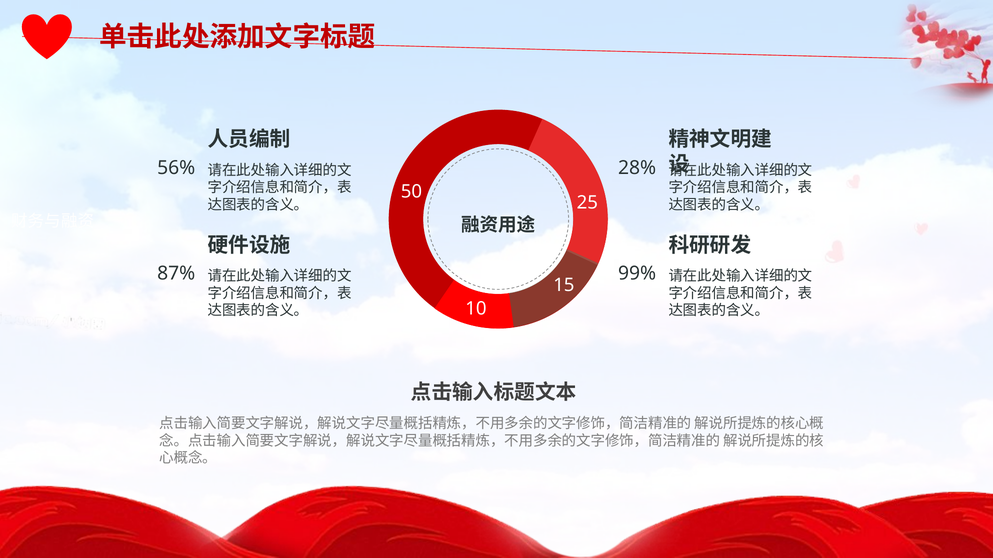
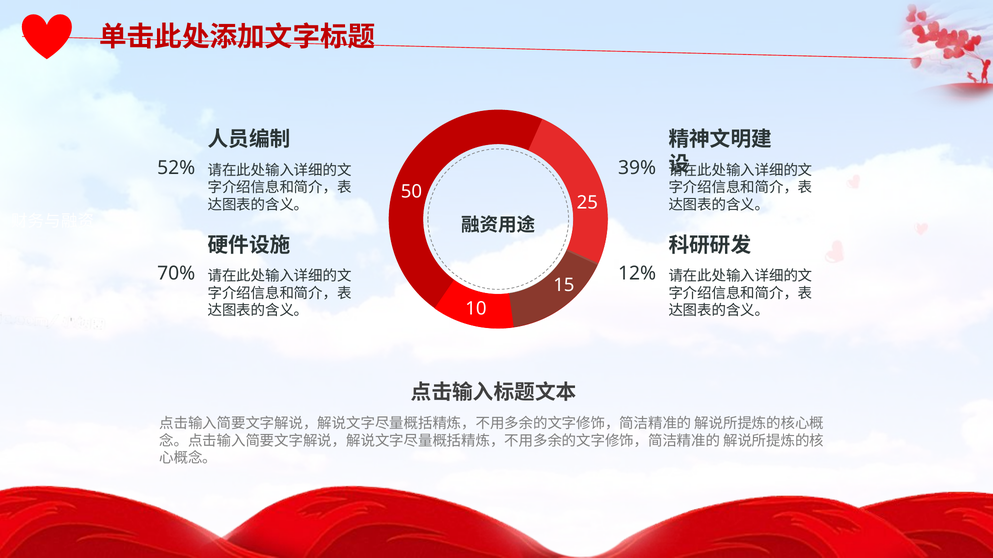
56%: 56% -> 52% (176, 168)
28%: 28% -> 39% (637, 168)
87%: 87% -> 70% (176, 274)
99%: 99% -> 12% (637, 274)
